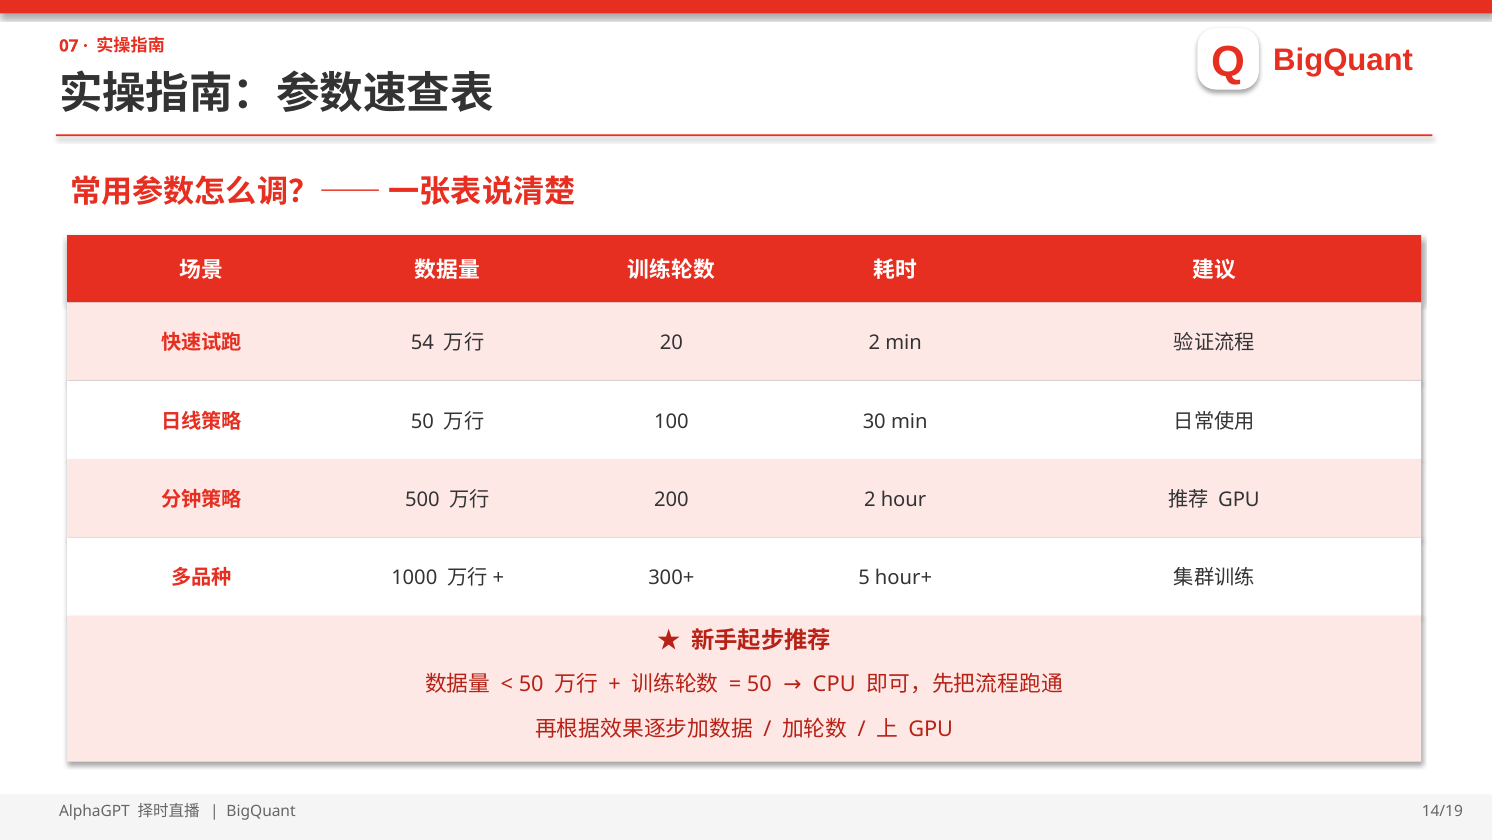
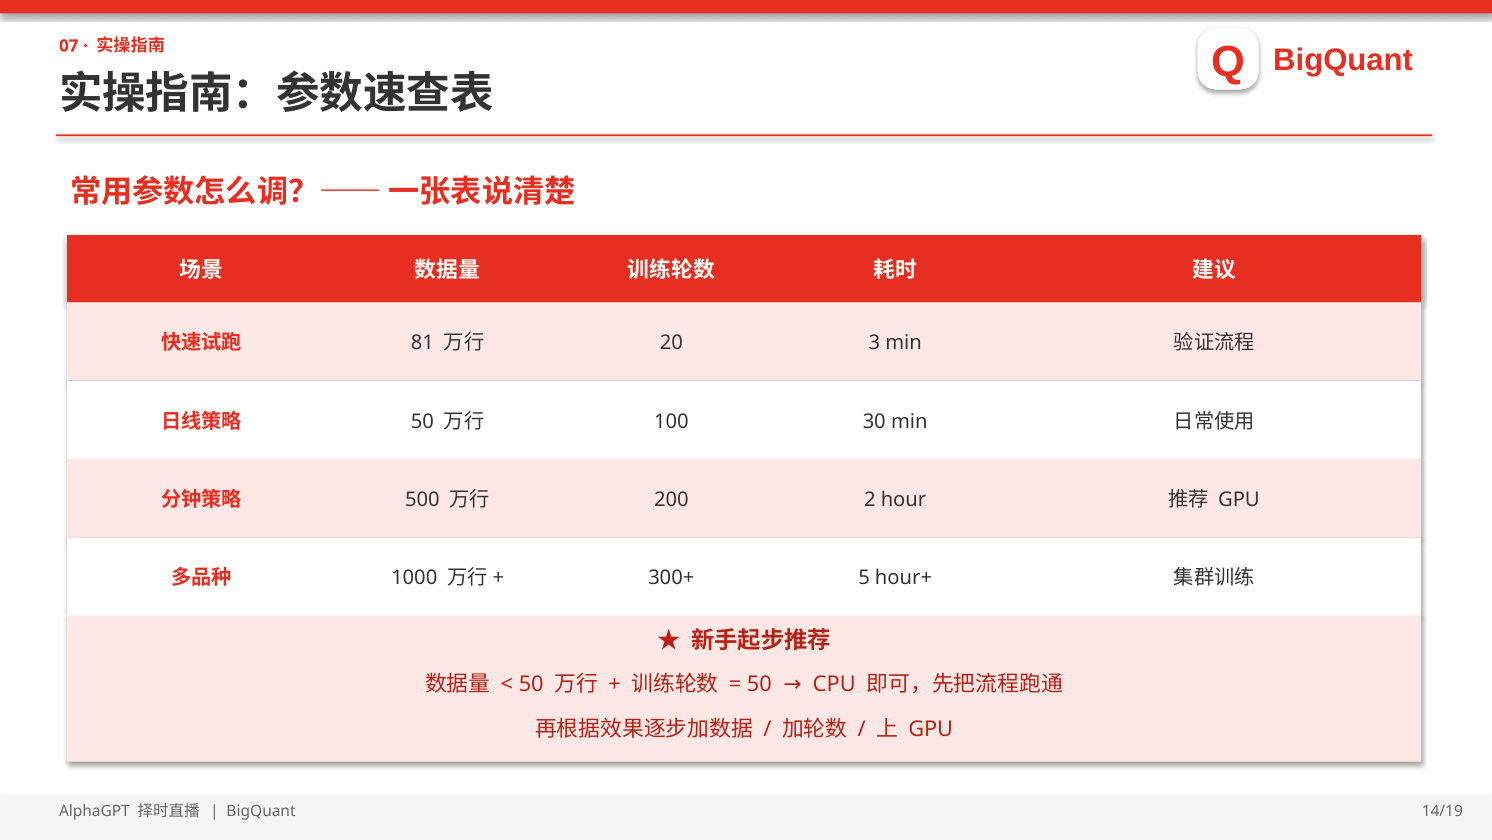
54: 54 -> 81 (422, 343)
20 2: 2 -> 3 (874, 343)
